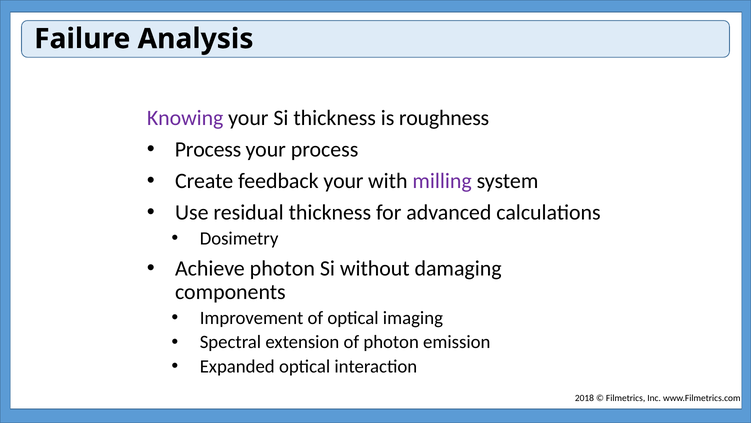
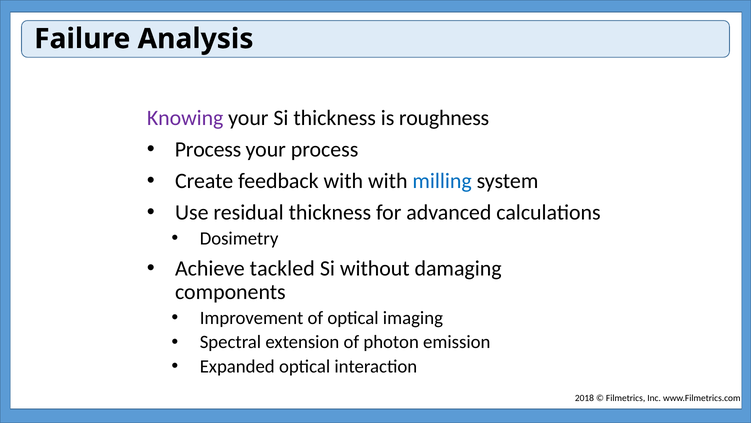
feedback your: your -> with (343, 181)
milling colour: purple -> blue (442, 181)
Achieve photon: photon -> tackled (282, 268)
